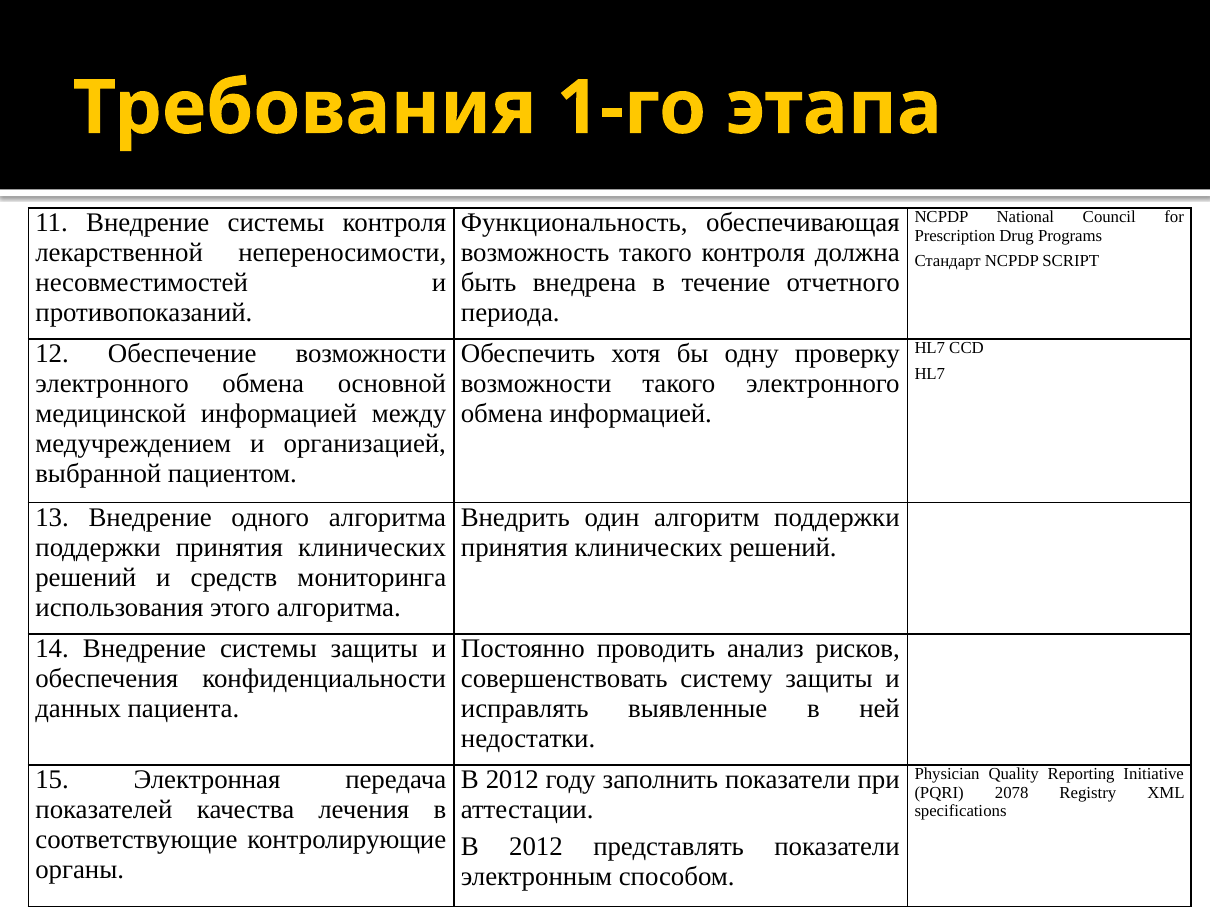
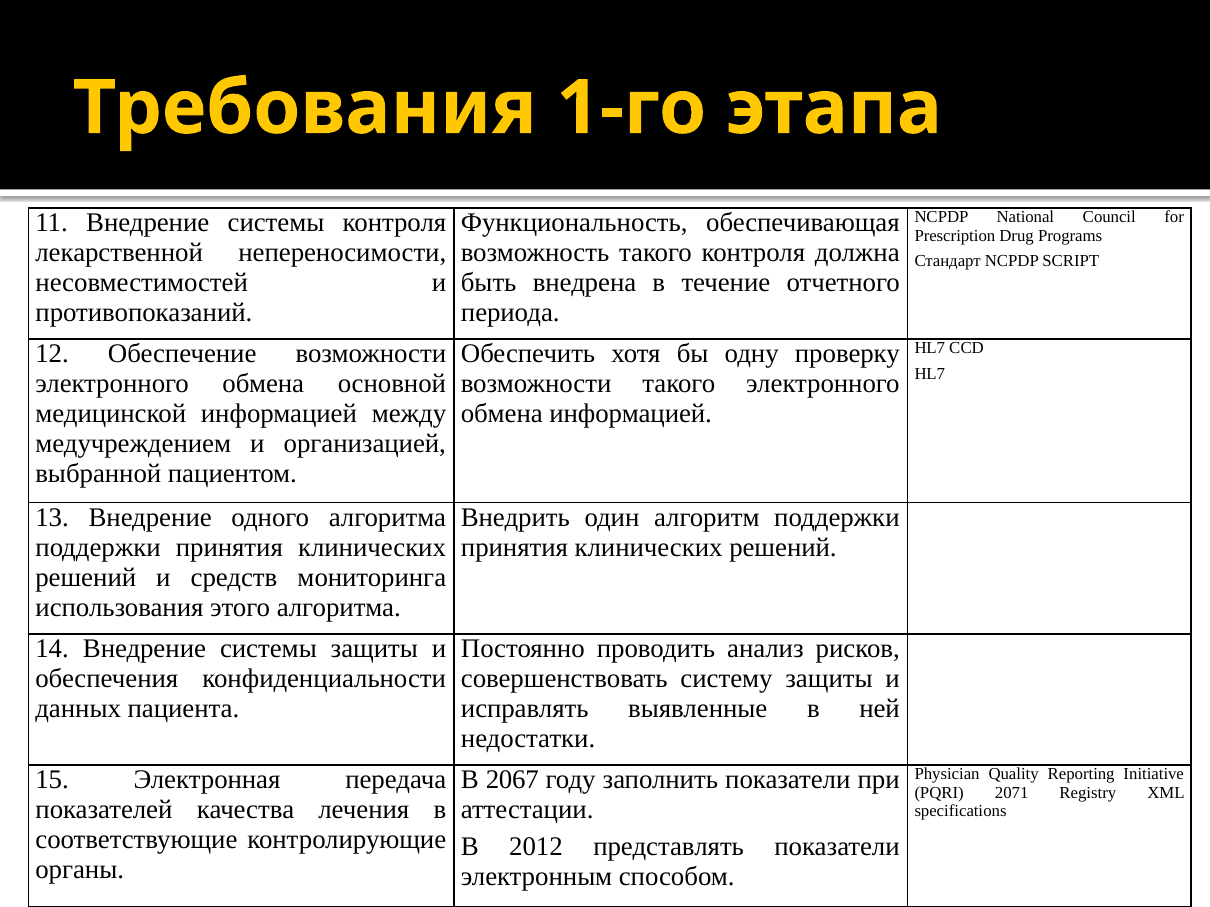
2012: 2012 -> 2067 (512, 780)
2078: 2078 -> 2071 (1012, 793)
